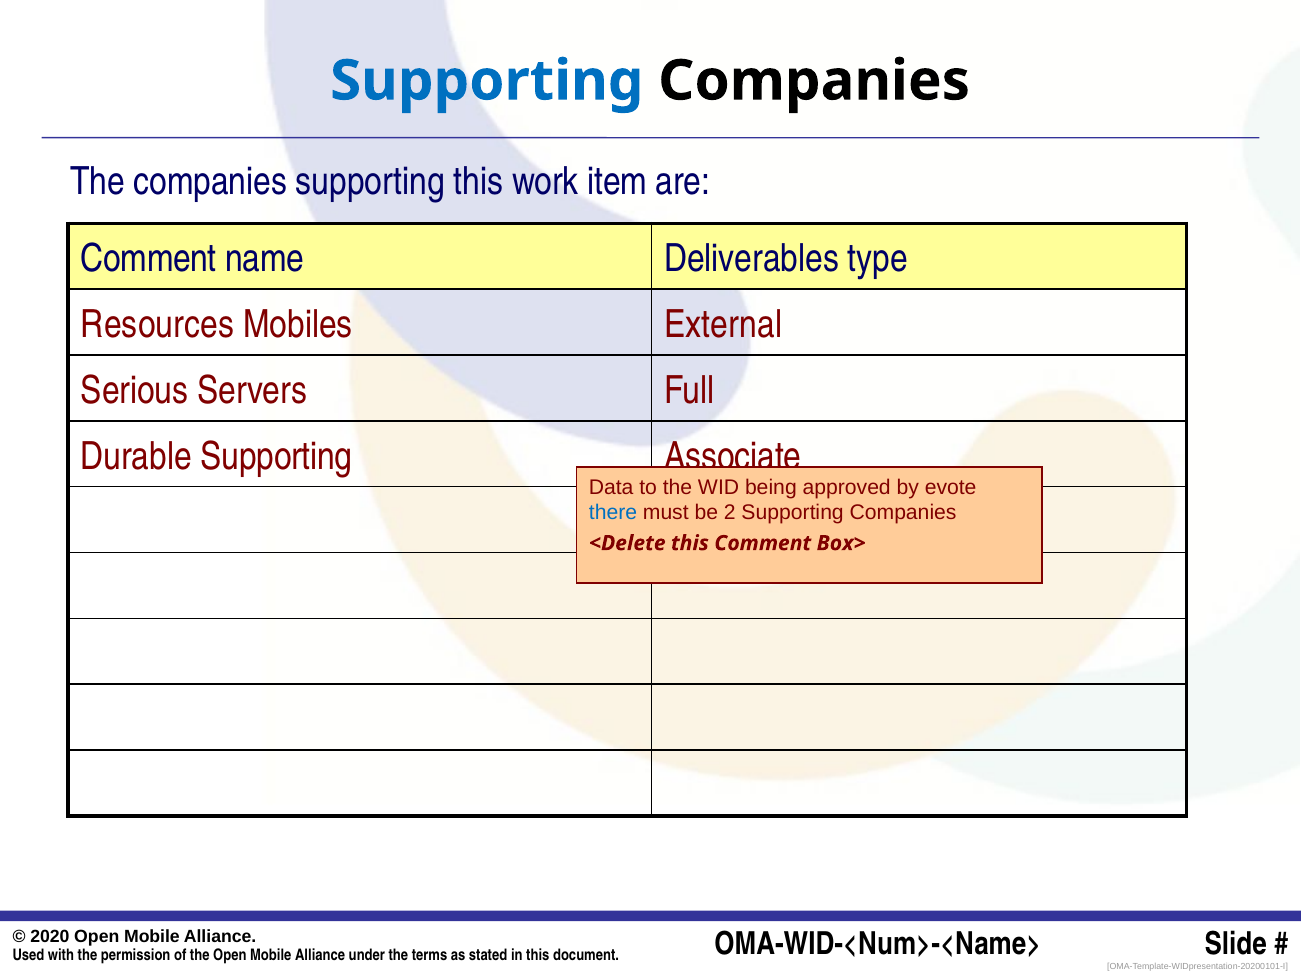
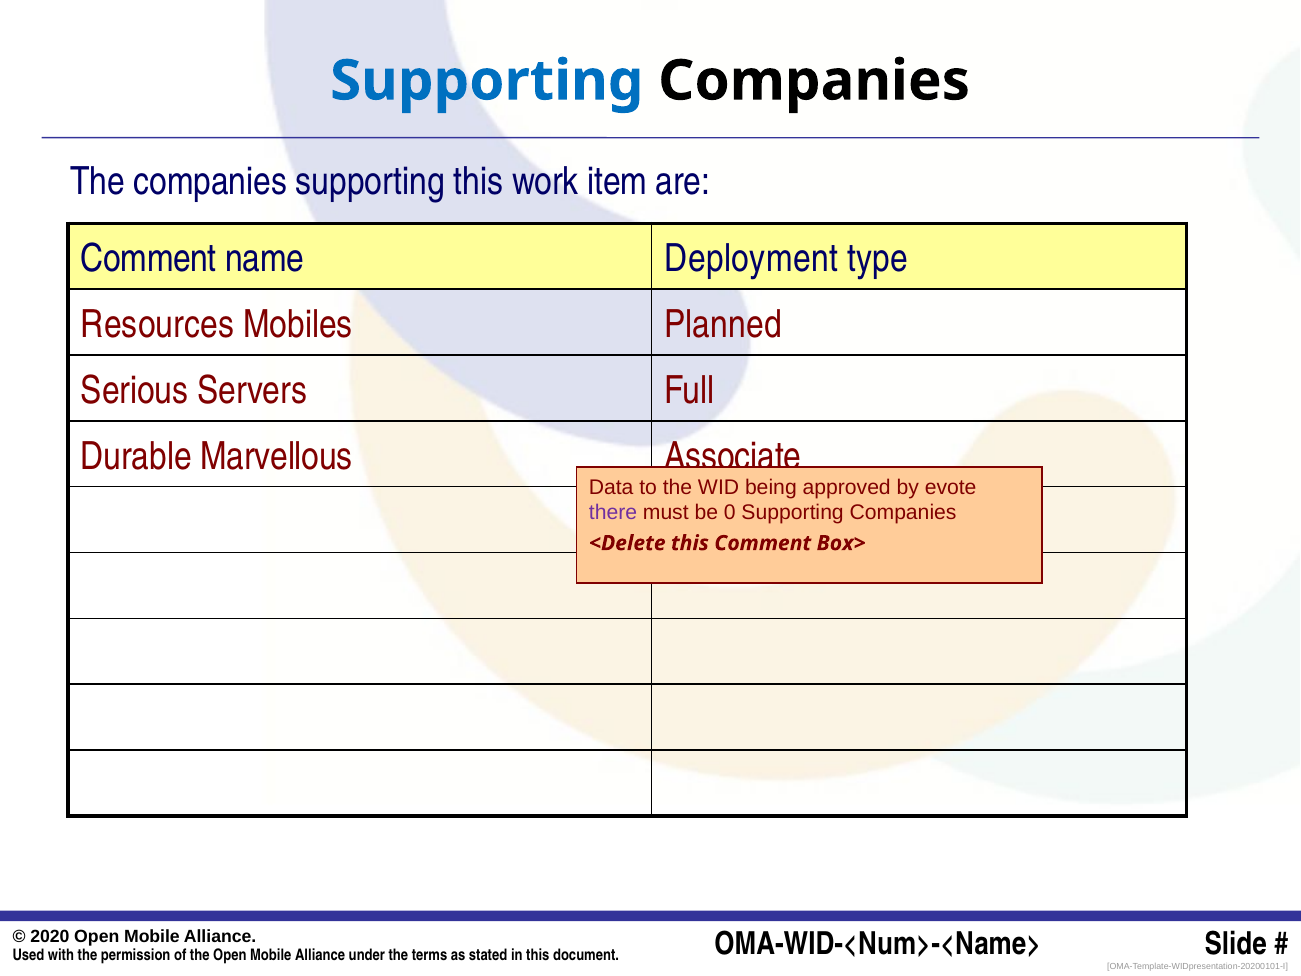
Deliverables: Deliverables -> Deployment (751, 259)
External: External -> Planned (723, 325)
Durable Supporting: Supporting -> Marvellous (277, 456)
there colour: blue -> purple (613, 512)
2: 2 -> 0 (730, 512)
